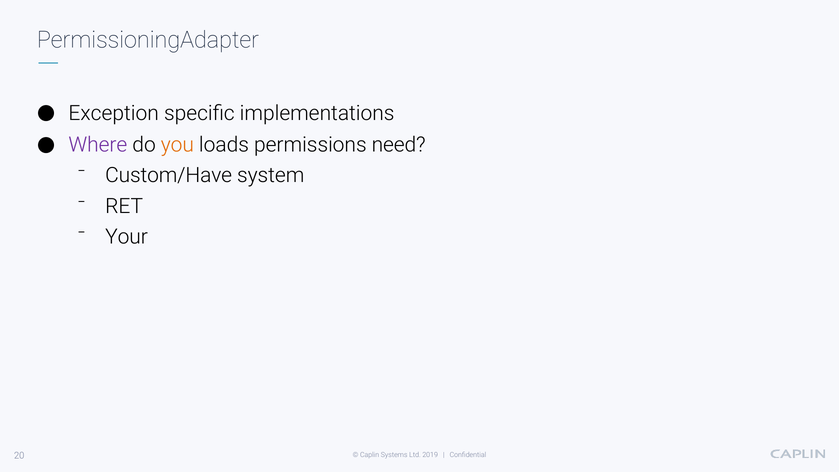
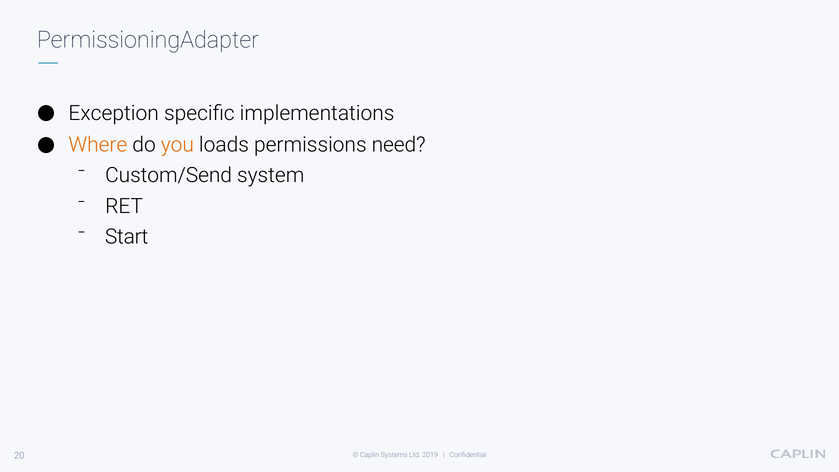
Where colour: purple -> orange (98, 145)
Custom/Have: Custom/Have -> Custom/Send (169, 176)
Your: Your -> Start (127, 237)
